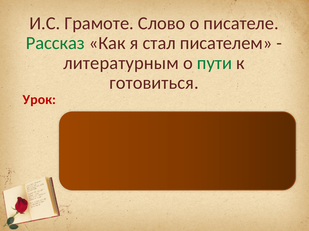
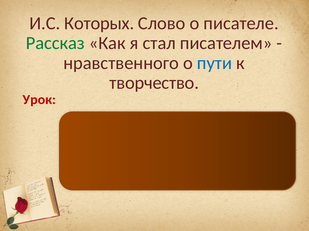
Грамоте: Грамоте -> Которых (99, 23)
литературным: литературным -> нравственного (121, 63)
пути colour: green -> blue (214, 63)
готовиться: готовиться -> творчество (154, 83)
